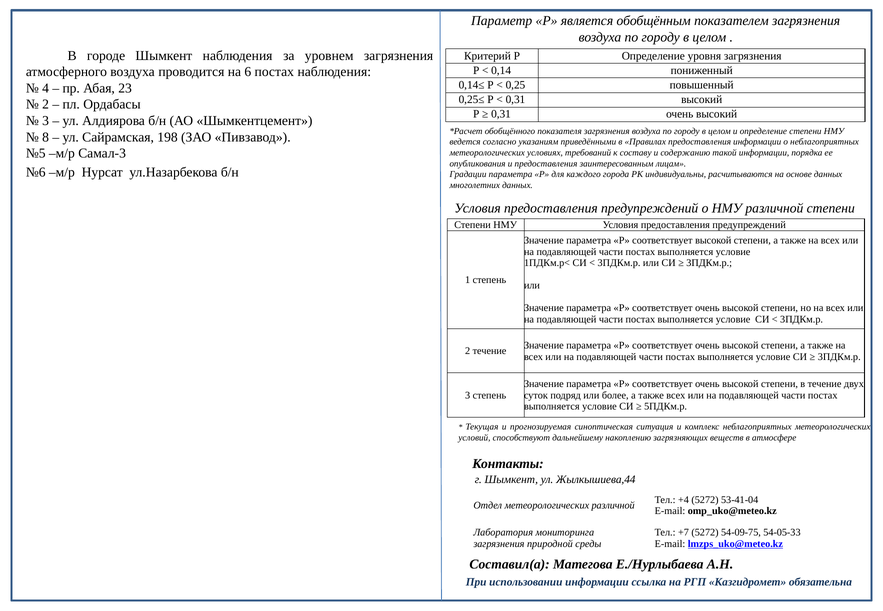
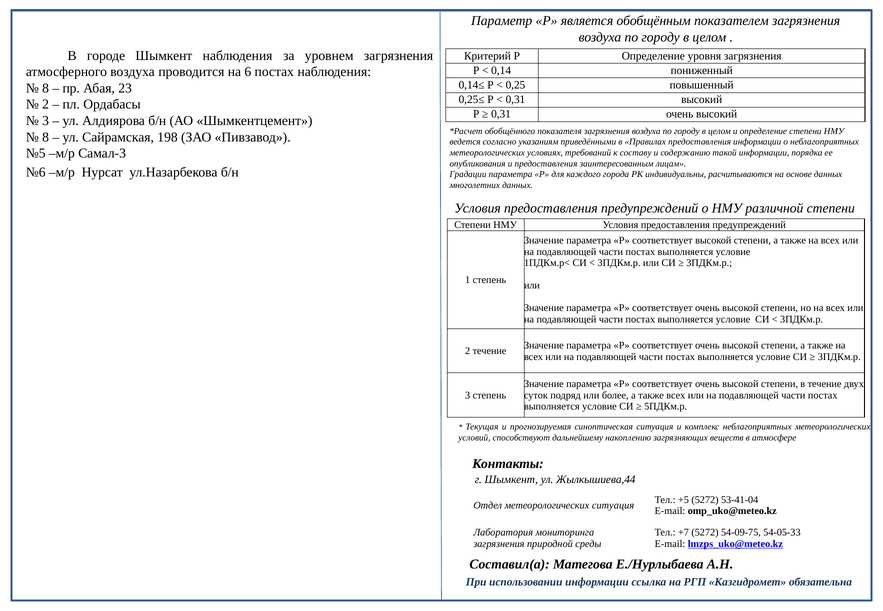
4: 4 -> 8 (46, 88)
+4: +4 -> +5 (684, 500)
метеорологических различной: различной -> ситуация (613, 506)
